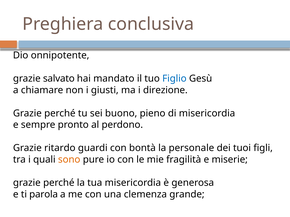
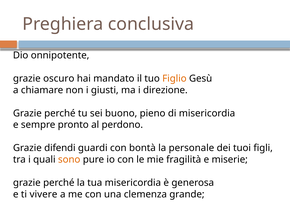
salvato: salvato -> oscuro (59, 79)
Figlio colour: blue -> orange (174, 79)
ritardo: ritardo -> difendi (60, 148)
parola: parola -> vivere (43, 195)
